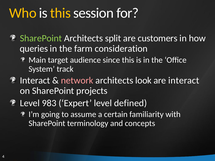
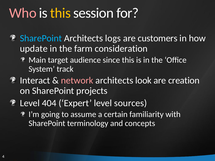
Who colour: yellow -> pink (23, 13)
SharePoint colour: light green -> light blue (41, 38)
split: split -> logs (113, 38)
queries: queries -> update (34, 49)
are interact: interact -> creation (184, 81)
983: 983 -> 404 (49, 103)
defined: defined -> sources (131, 103)
